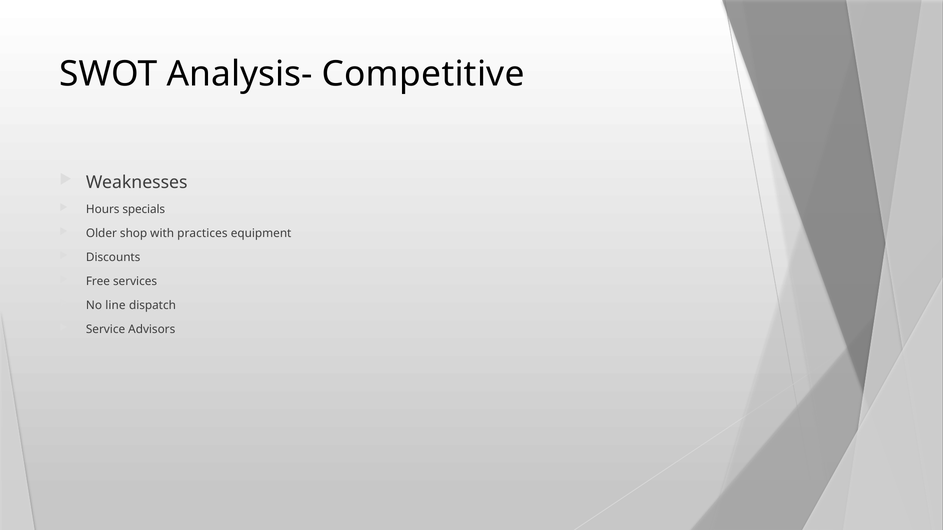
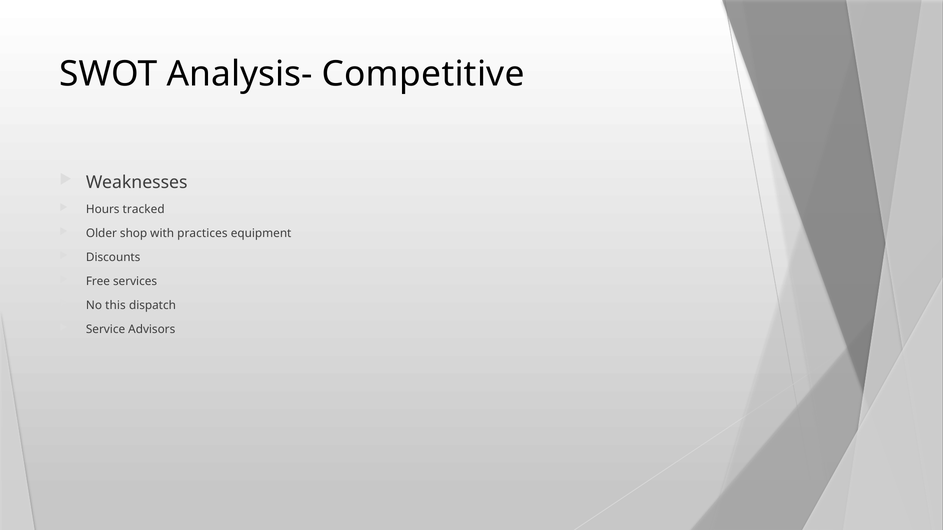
specials: specials -> tracked (144, 210)
line: line -> this (115, 305)
